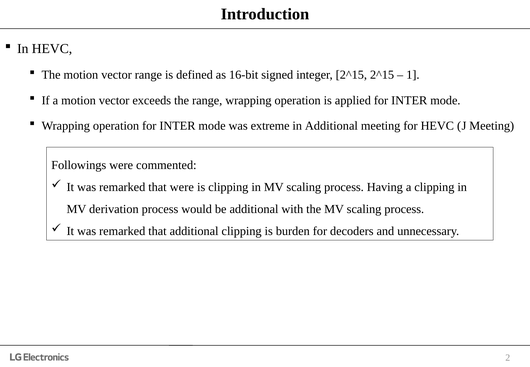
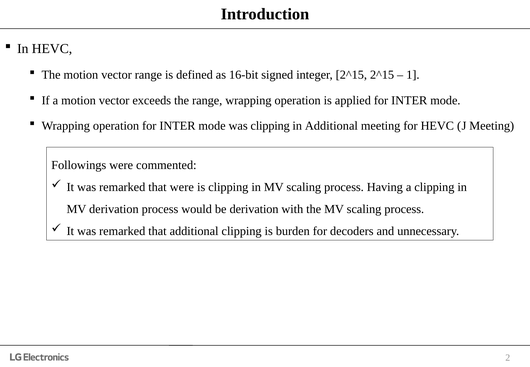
was extreme: extreme -> clipping (270, 126)
be additional: additional -> derivation (254, 209)
